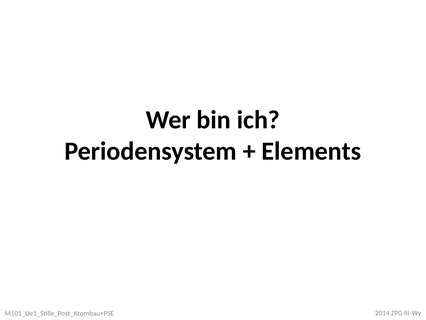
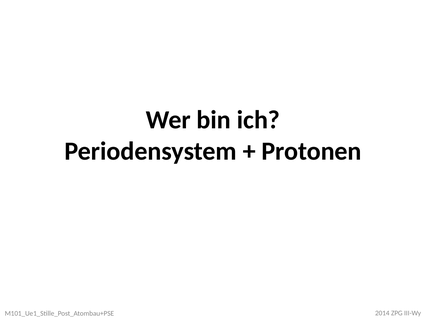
Elements: Elements -> Protonen (311, 151)
